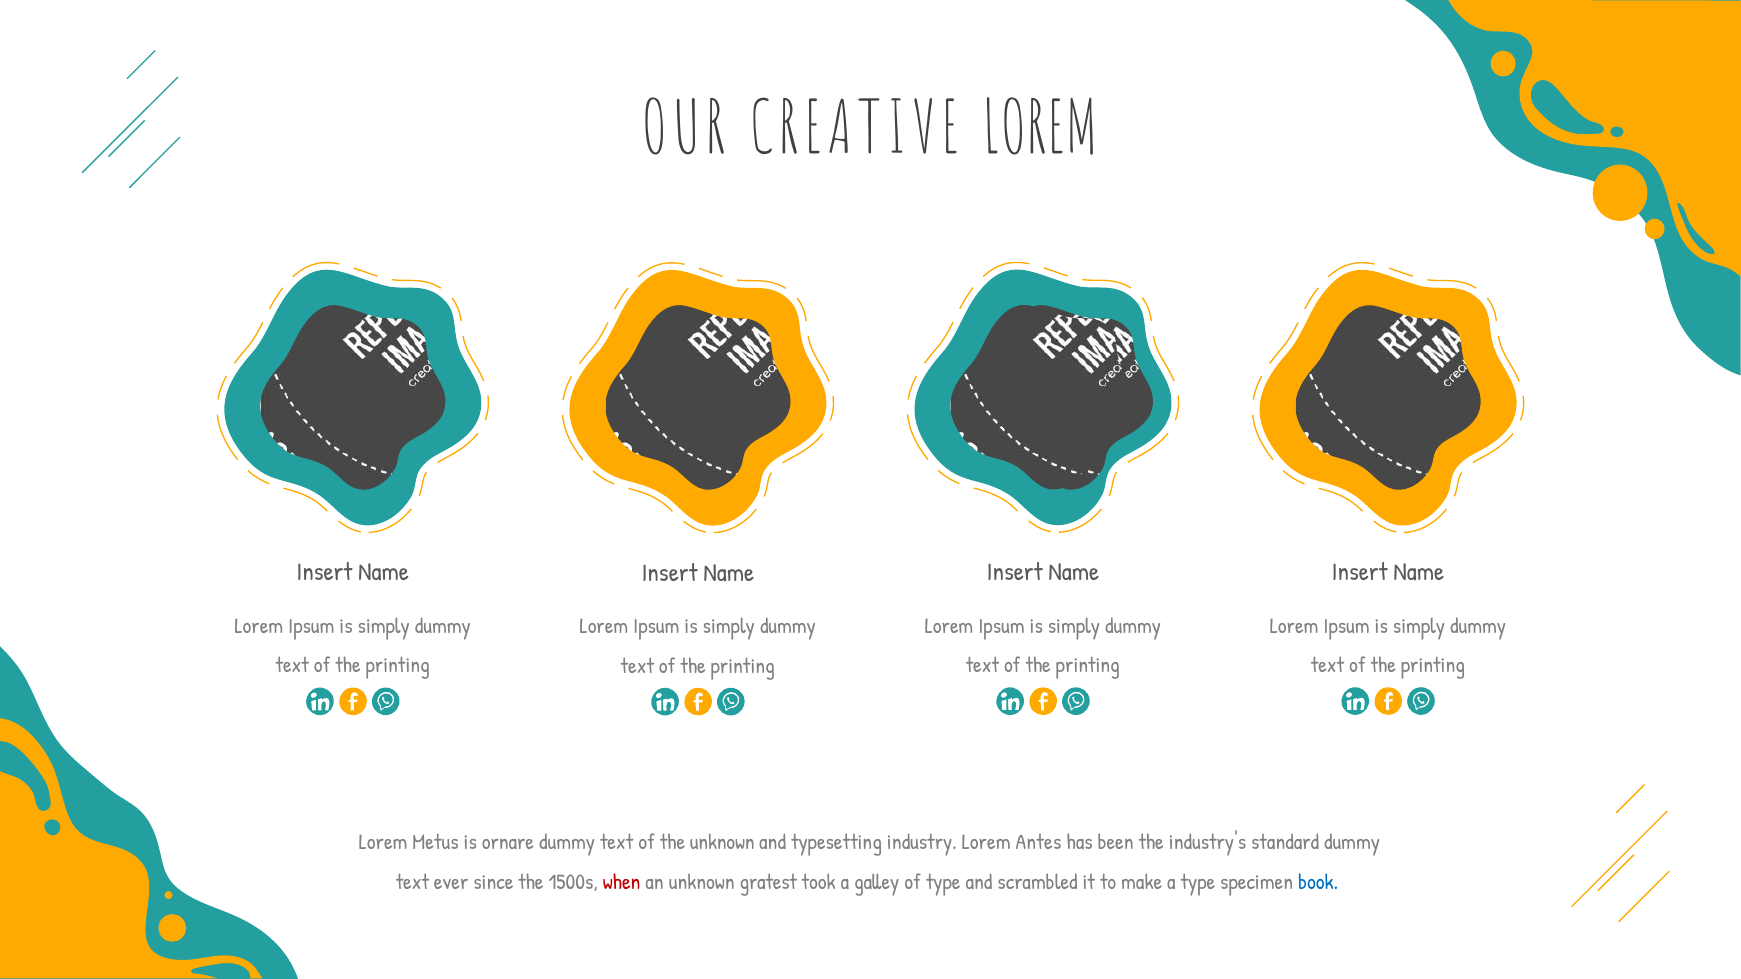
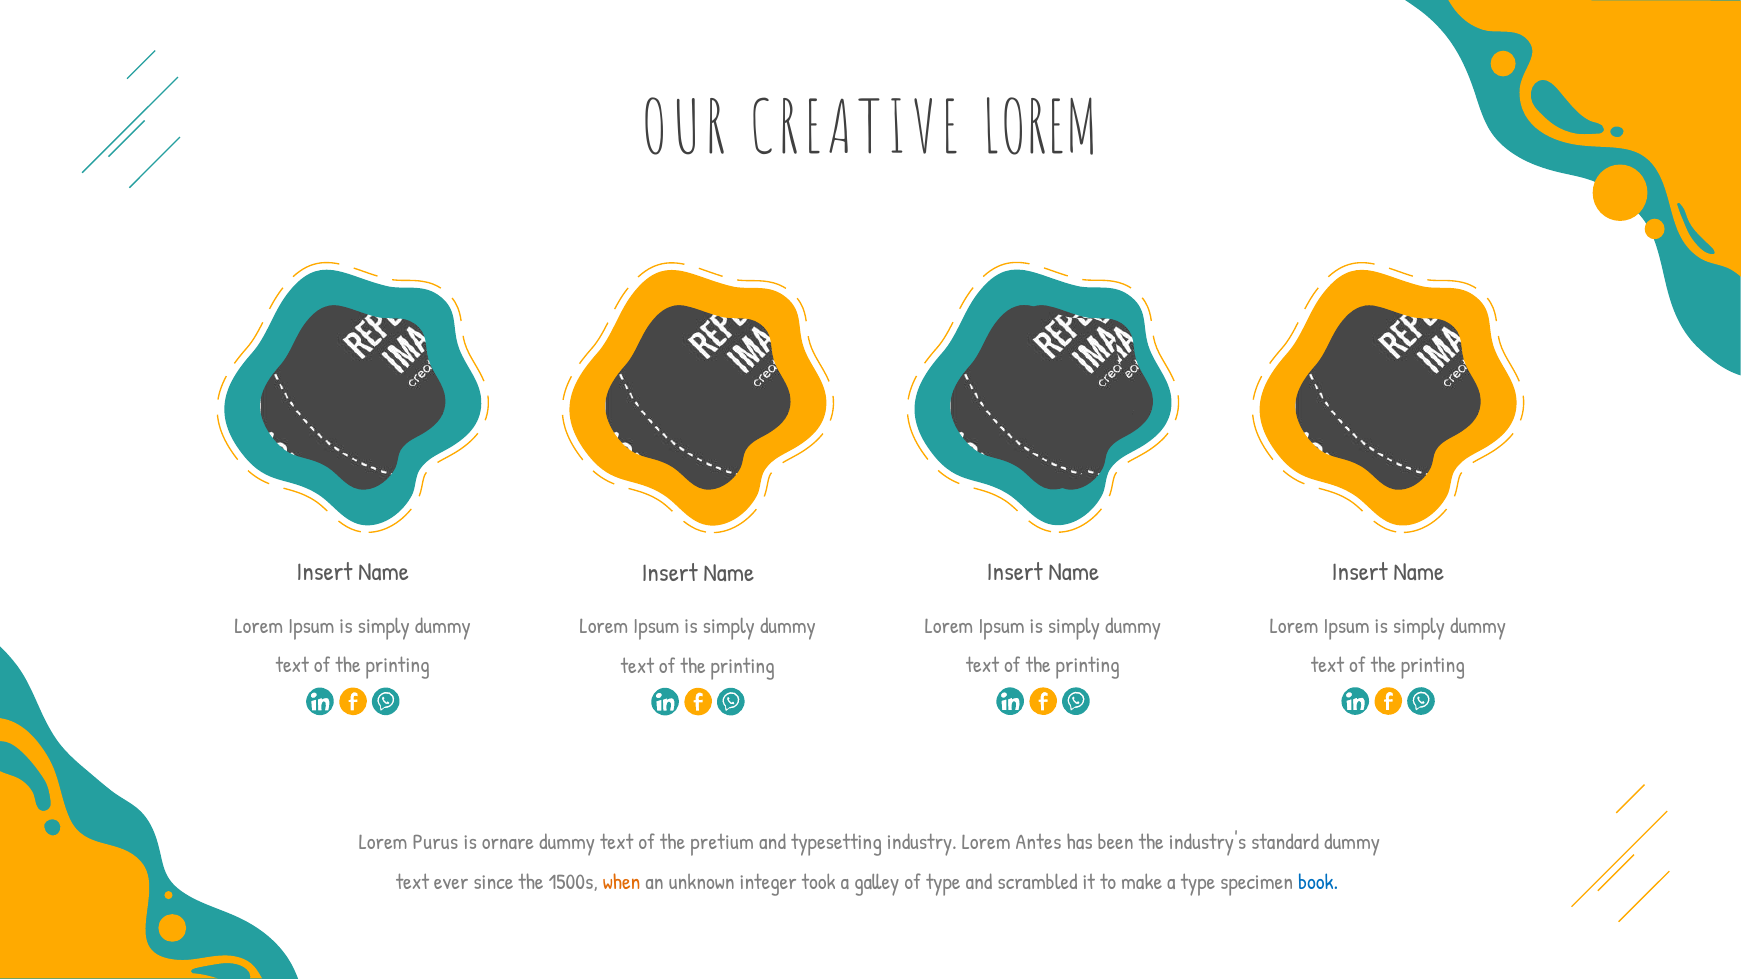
Metus: Metus -> Purus (435, 843)
the unknown: unknown -> pretium (722, 843)
when colour: red -> orange (622, 882)
gratest: gratest -> integer (768, 882)
